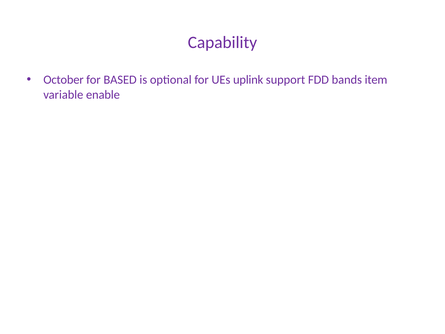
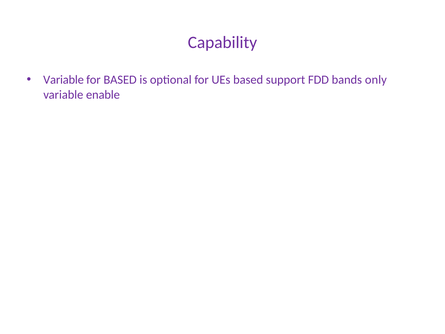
October: October -> Variable (64, 80)
UEs uplink: uplink -> based (248, 80)
item: item -> only (376, 80)
